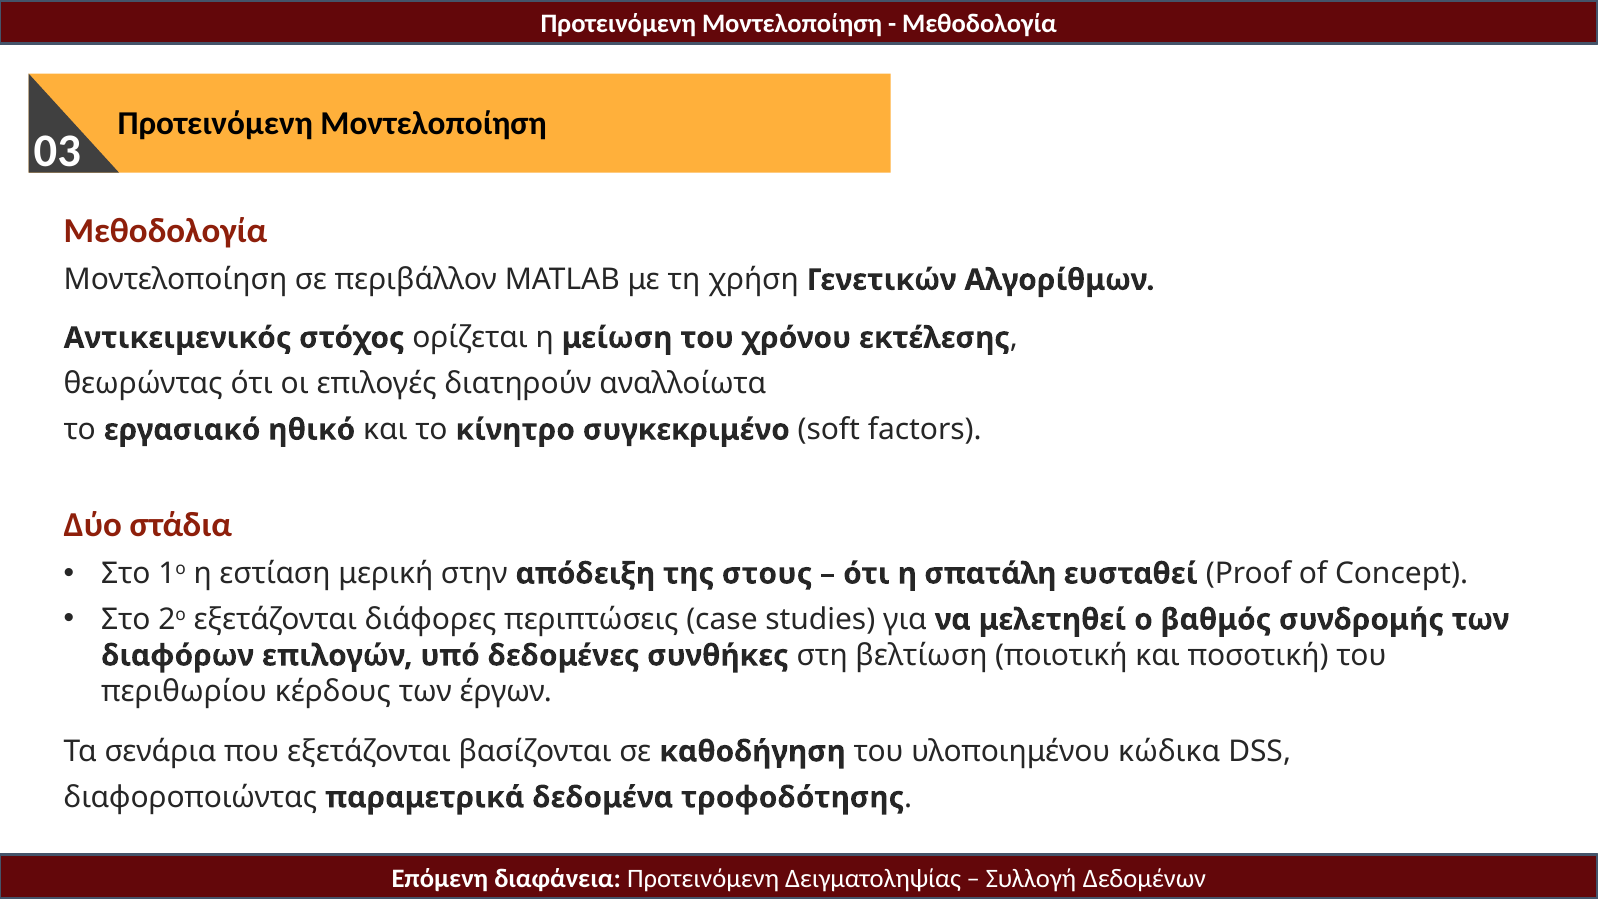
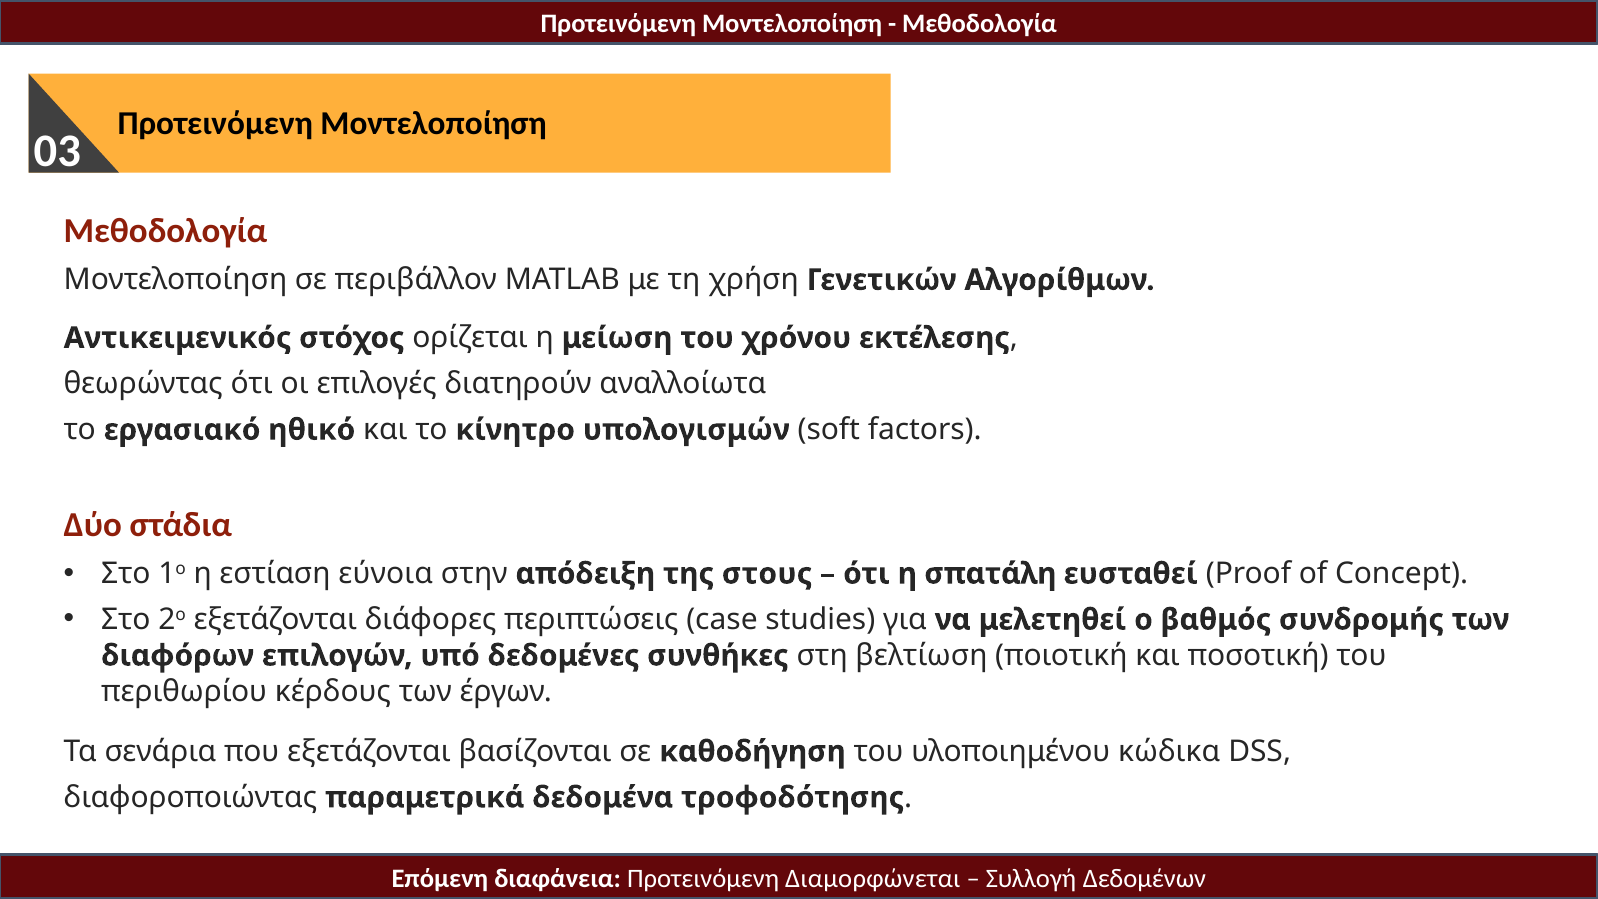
συγκεκριμένο: συγκεκριμένο -> υπολογισμών (686, 430)
μερική: μερική -> εύνοια (386, 574)
Δειγματοληψίας: Δειγματοληψίας -> Διαμορφώνεται (873, 878)
